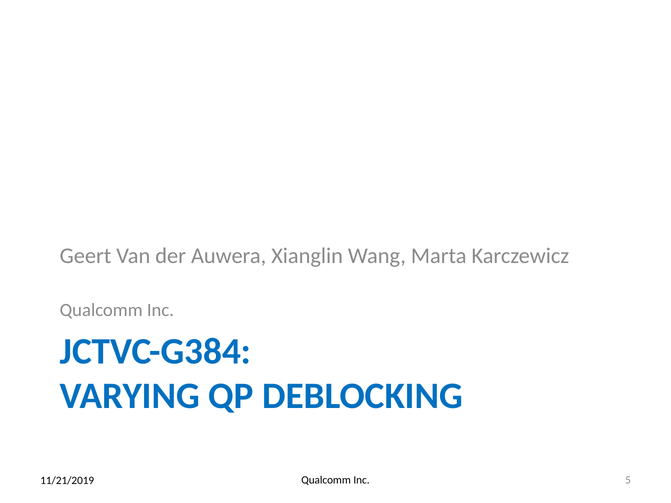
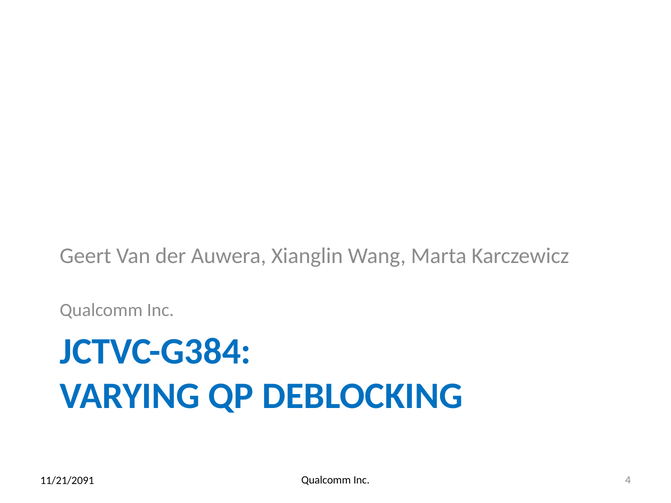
5: 5 -> 4 (628, 480)
11/21/2019: 11/21/2019 -> 11/21/2091 (67, 481)
